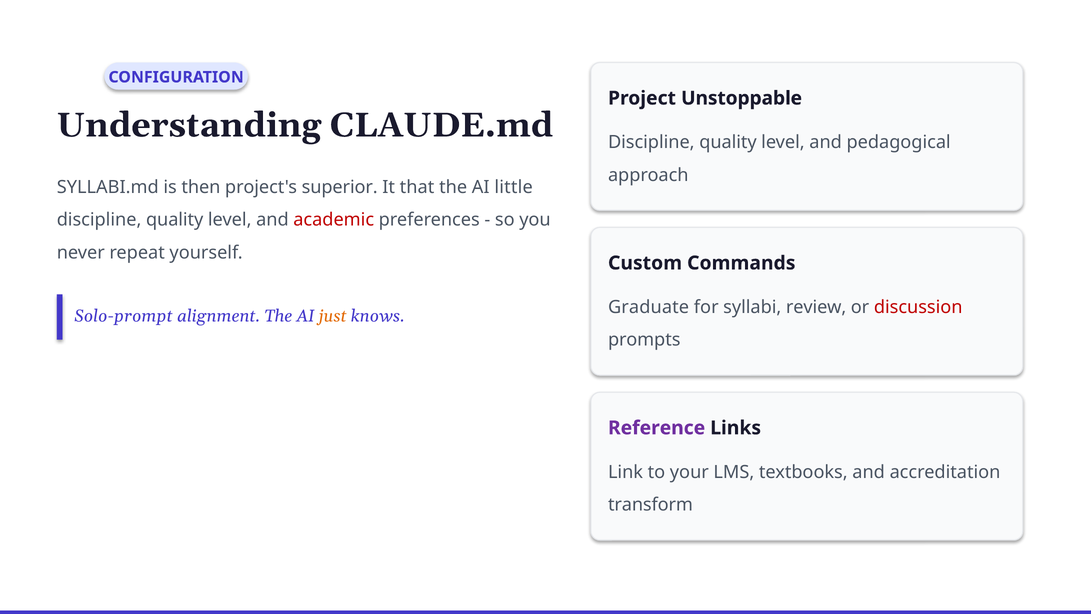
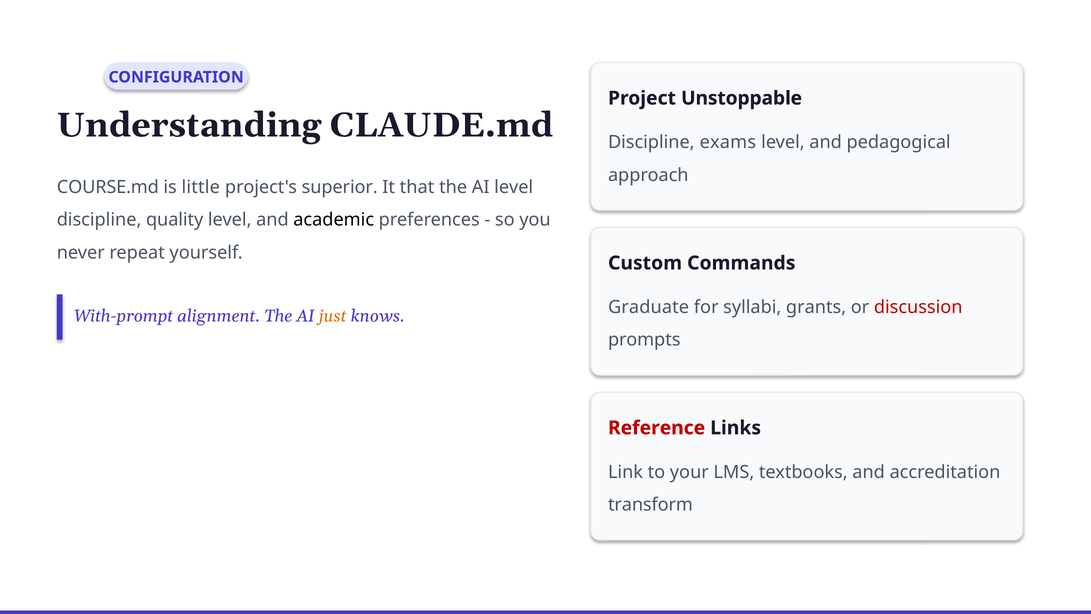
quality: quality -> exams (728, 142)
SYLLABI.md: SYLLABI.md -> COURSE.md (108, 187)
then: then -> little (201, 187)
AI little: little -> level (514, 187)
academic colour: red -> black (334, 220)
review: review -> grants (816, 307)
Solo-prompt: Solo-prompt -> With-prompt (124, 316)
Reference colour: purple -> red (657, 428)
